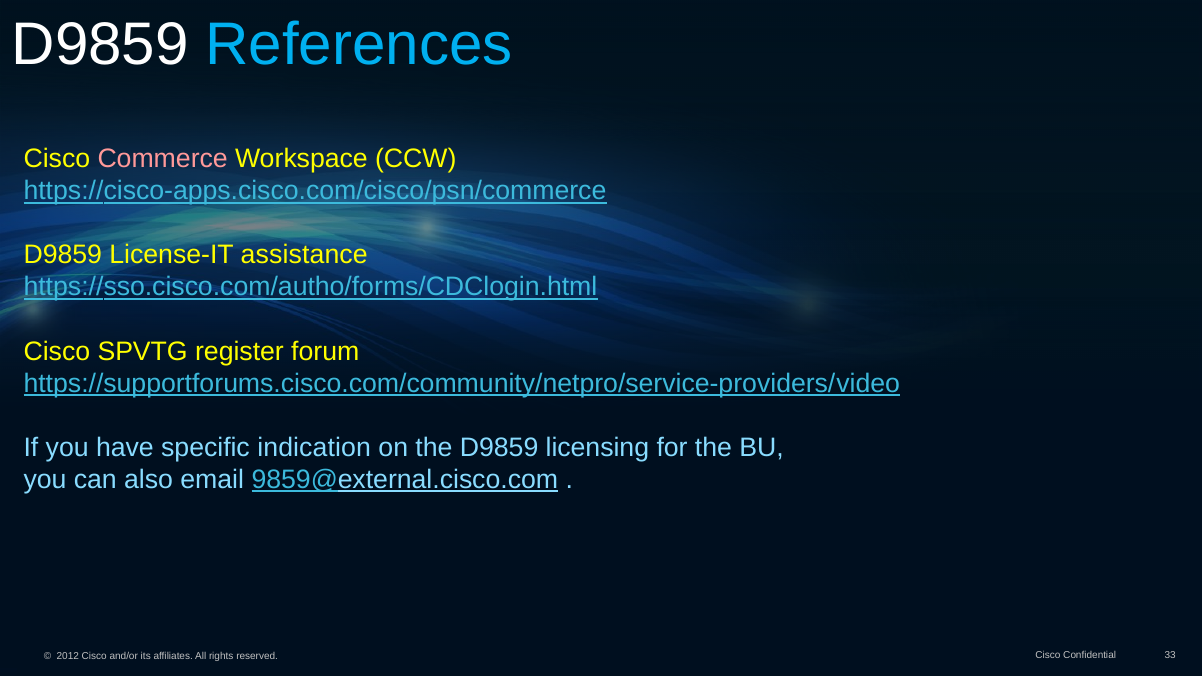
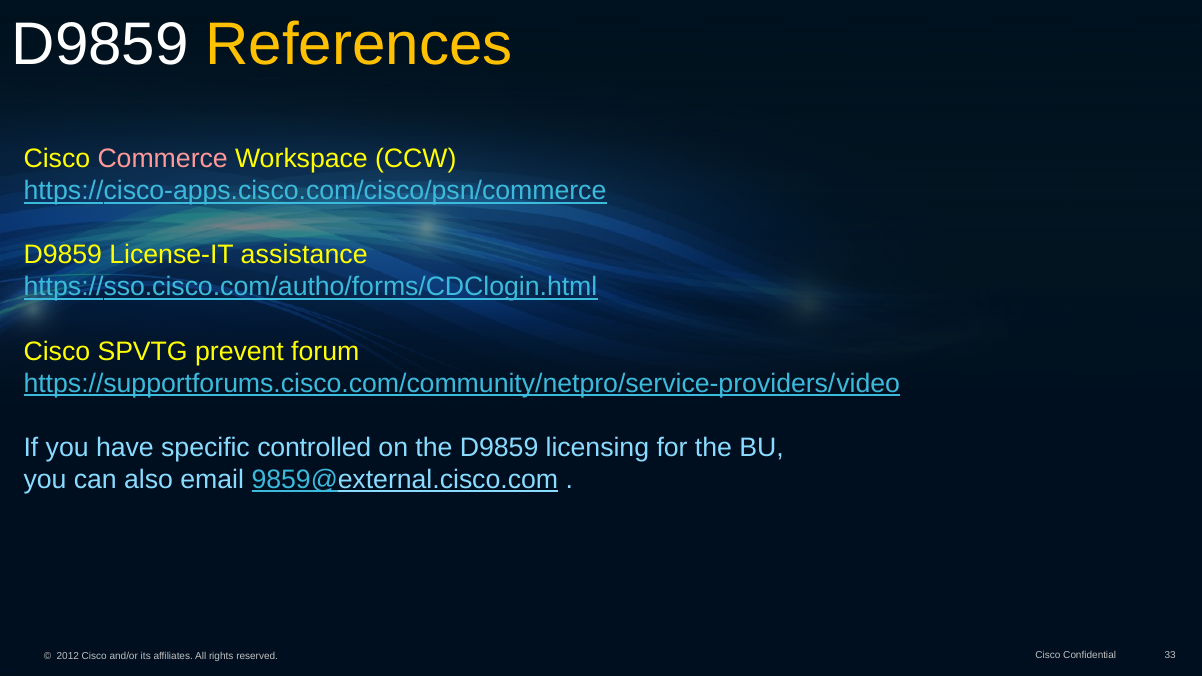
References colour: light blue -> yellow (359, 45)
register: register -> prevent (239, 351)
indication: indication -> controlled (314, 447)
